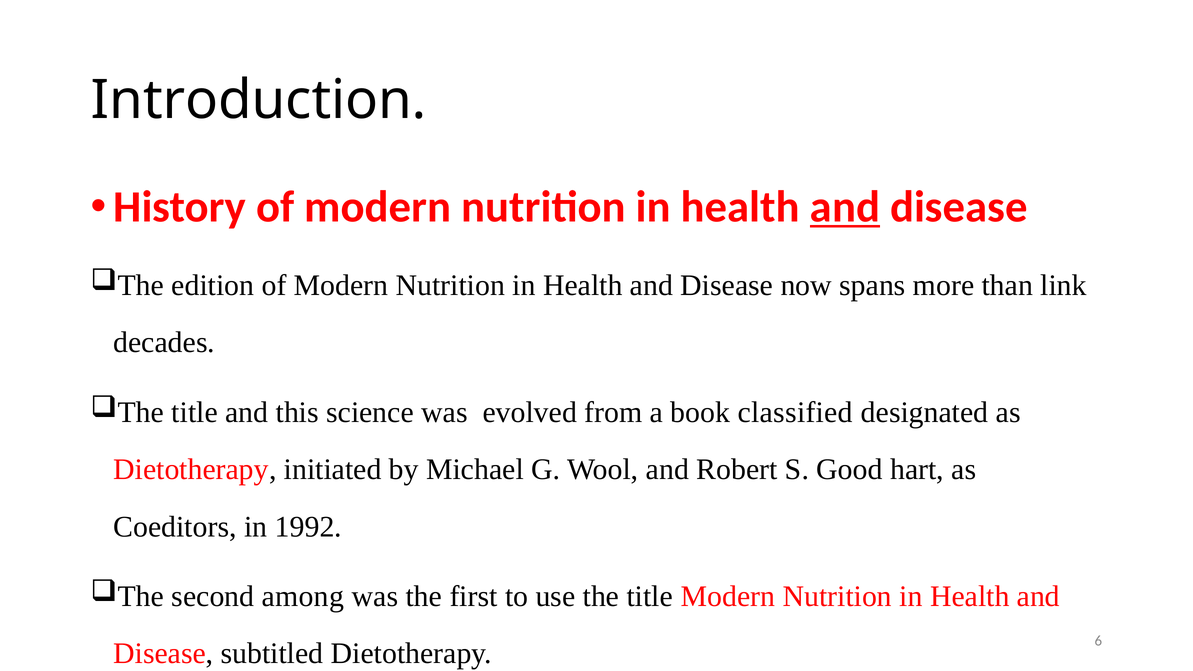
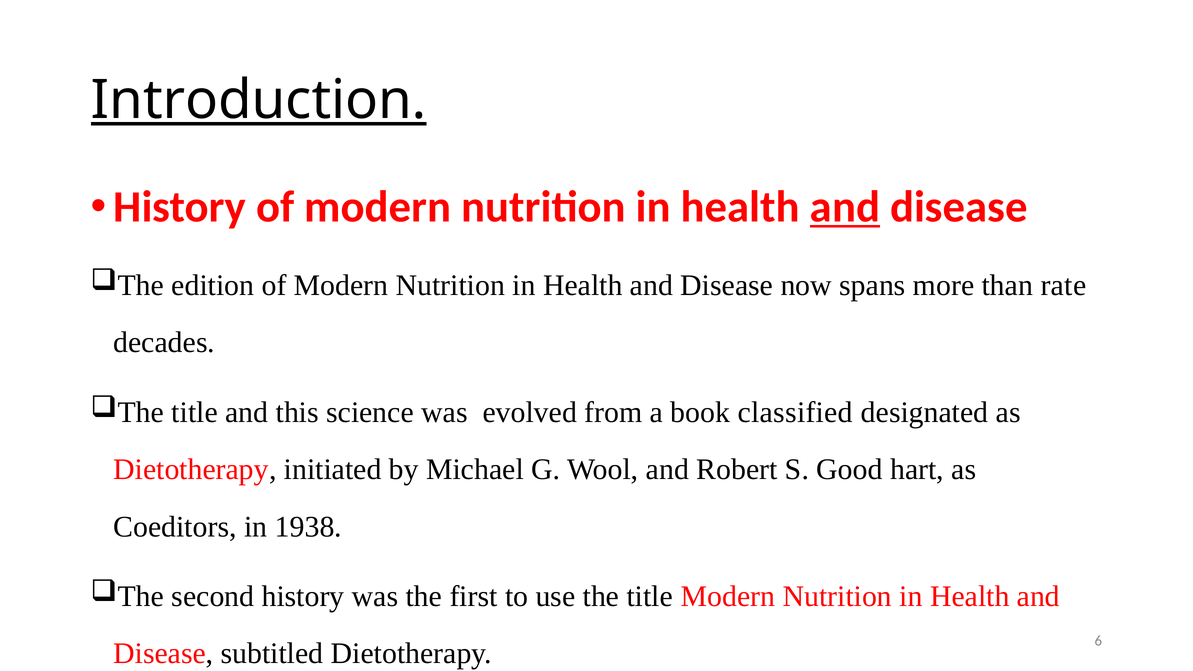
Introduction underline: none -> present (259, 100)
link: link -> rate (1063, 285)
1992: 1992 -> 1938 (308, 527)
second among: among -> history (303, 596)
